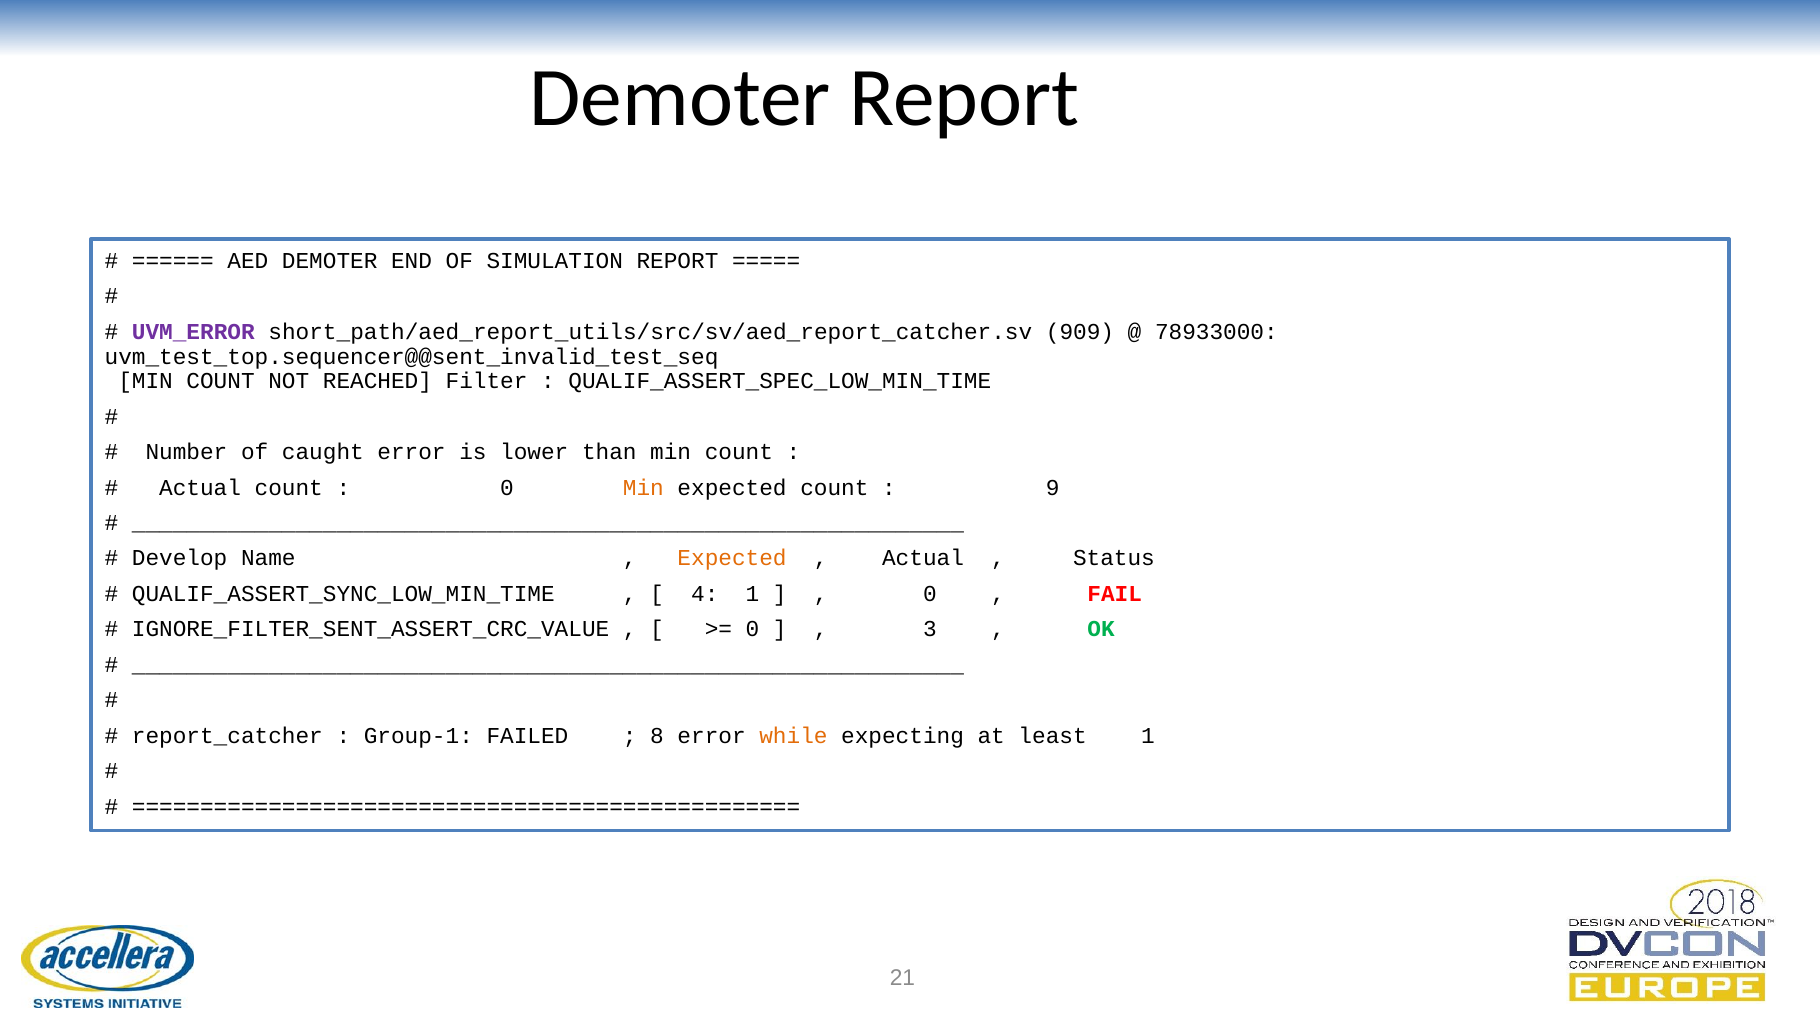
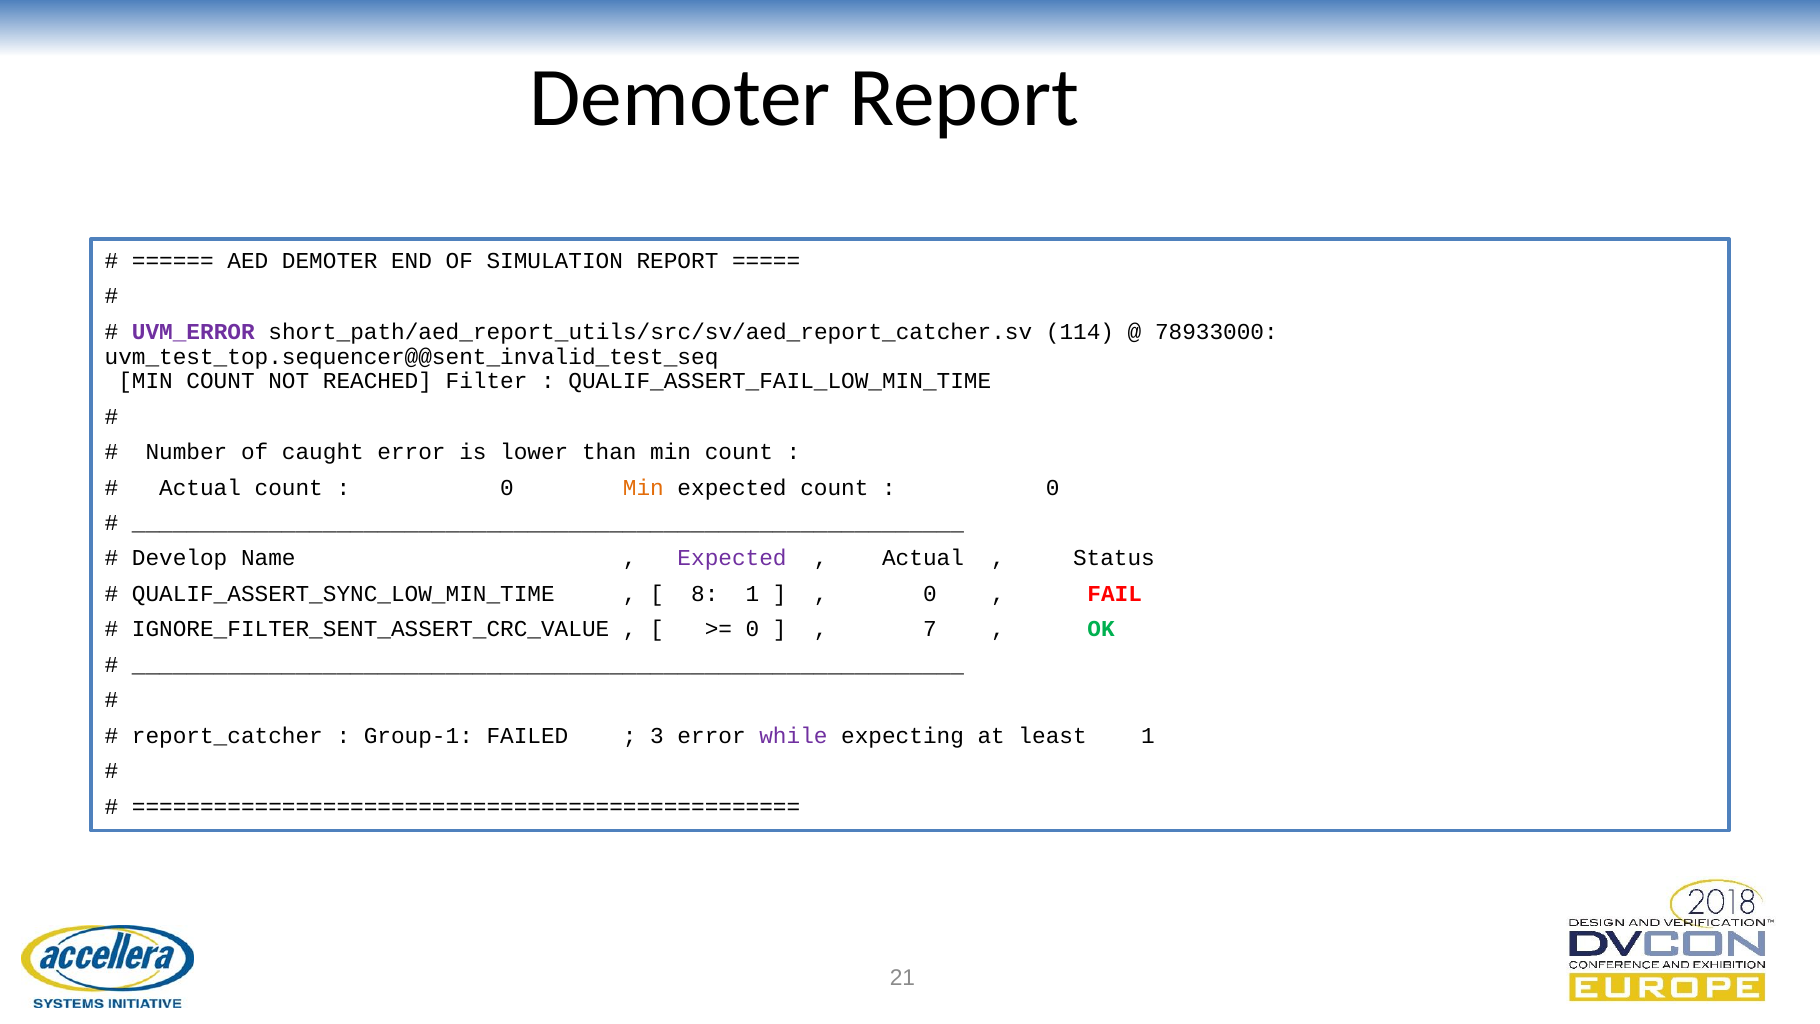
909: 909 -> 114 (1080, 332)
QUALIF_ASSERT_SPEC_LOW_MIN_TIME: QUALIF_ASSERT_SPEC_LOW_MIN_TIME -> QUALIF_ASSERT_FAIL_LOW_MIN_TIME (780, 381)
9: 9 -> 0 (1053, 487)
Expected colour: orange -> purple (732, 558)
4: 4 -> 8 (705, 594)
3: 3 -> 7 (930, 629)
8: 8 -> 3 (657, 736)
while colour: orange -> purple (793, 736)
